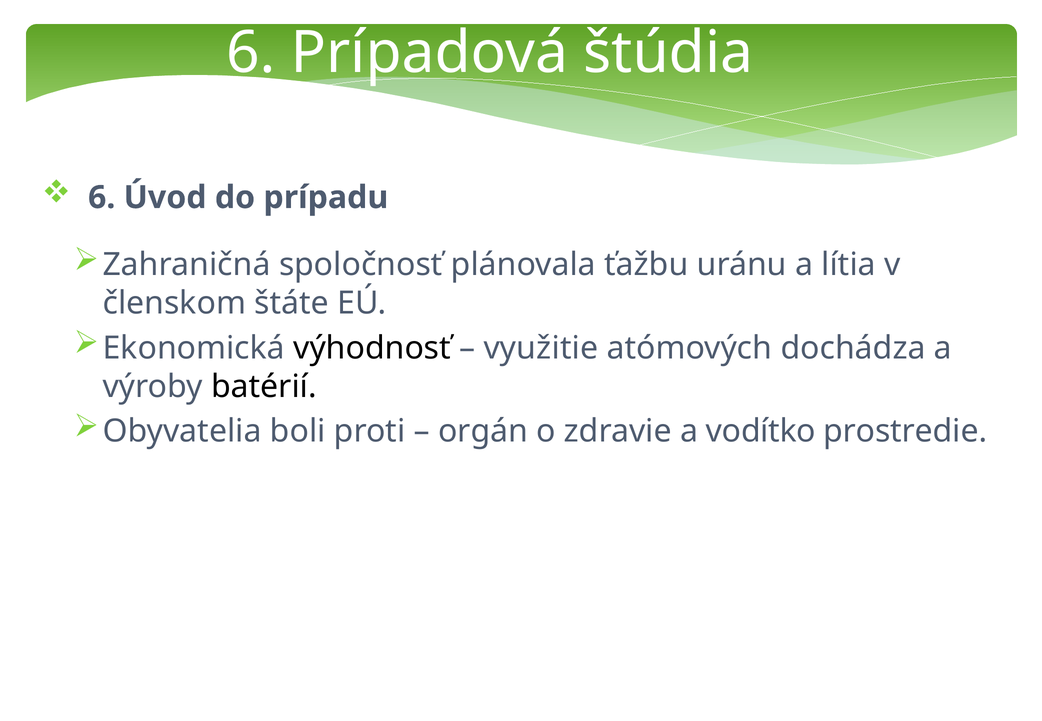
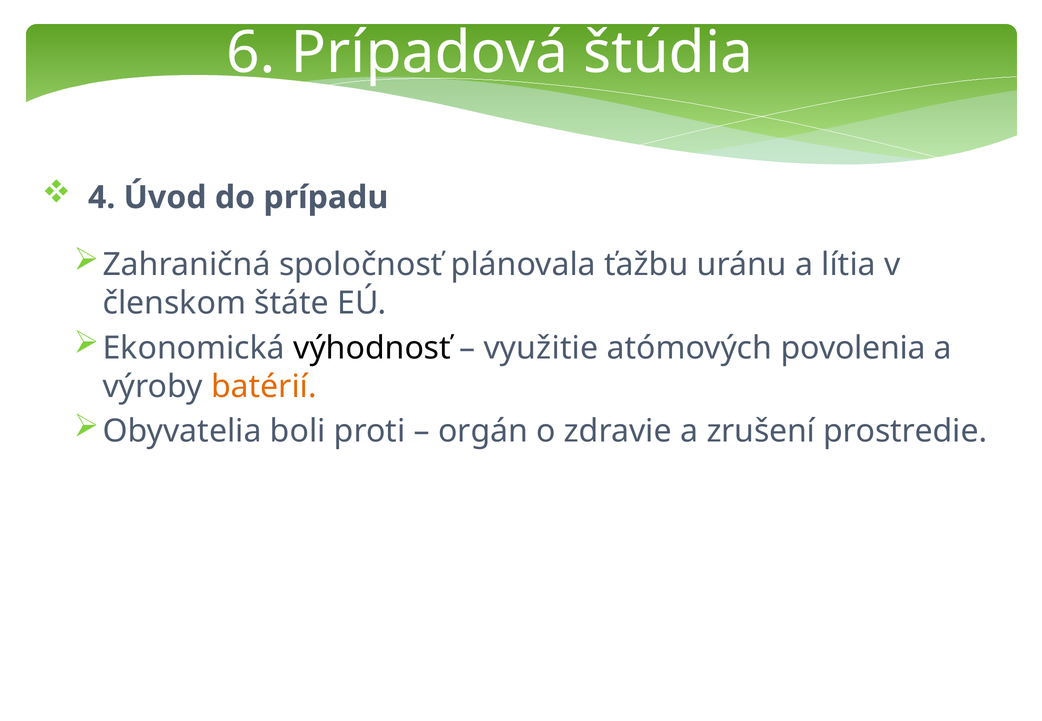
6: 6 -> 4 (102, 198)
dochádza: dochádza -> povolenia (853, 348)
batérií colour: black -> orange (264, 387)
vodítko: vodítko -> zrušení (761, 432)
